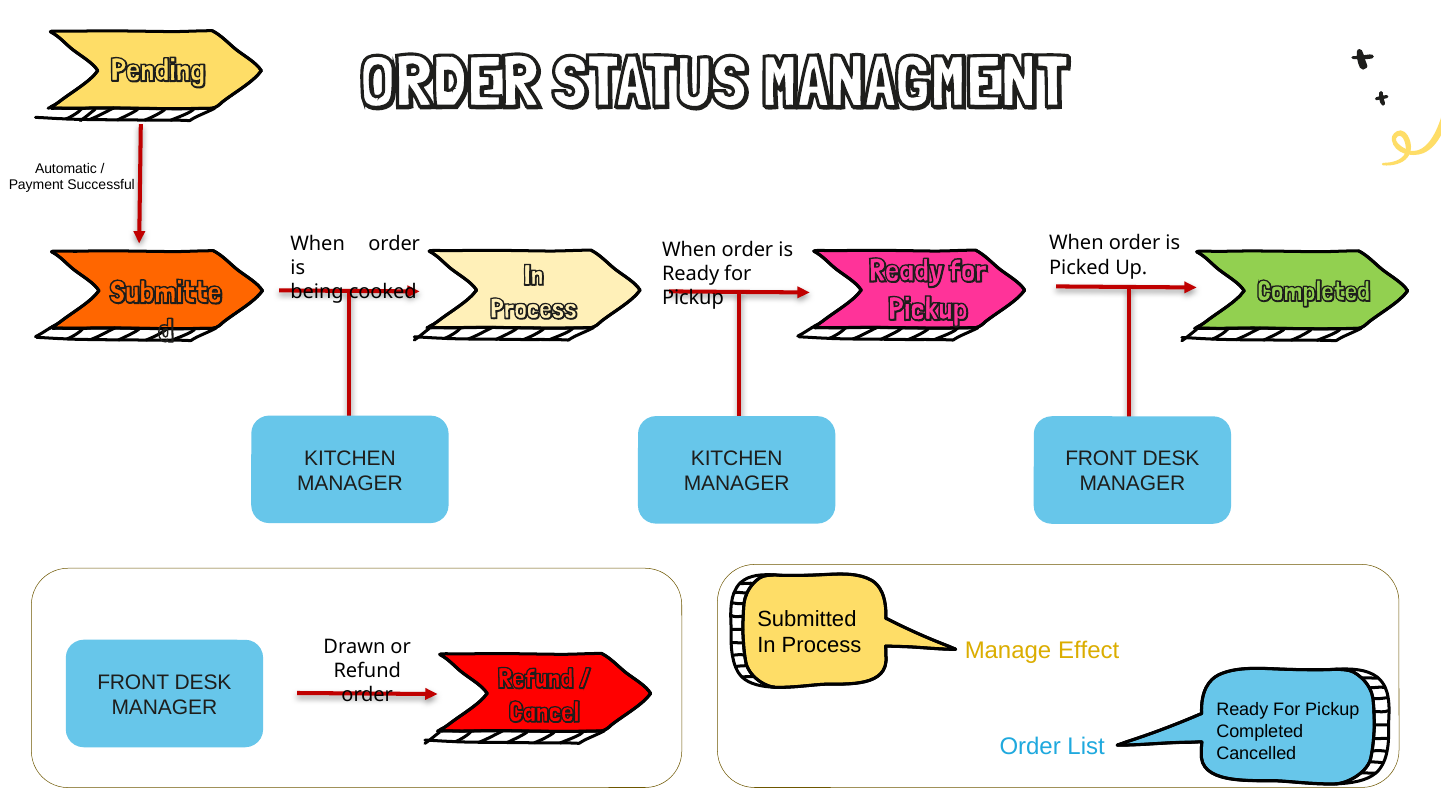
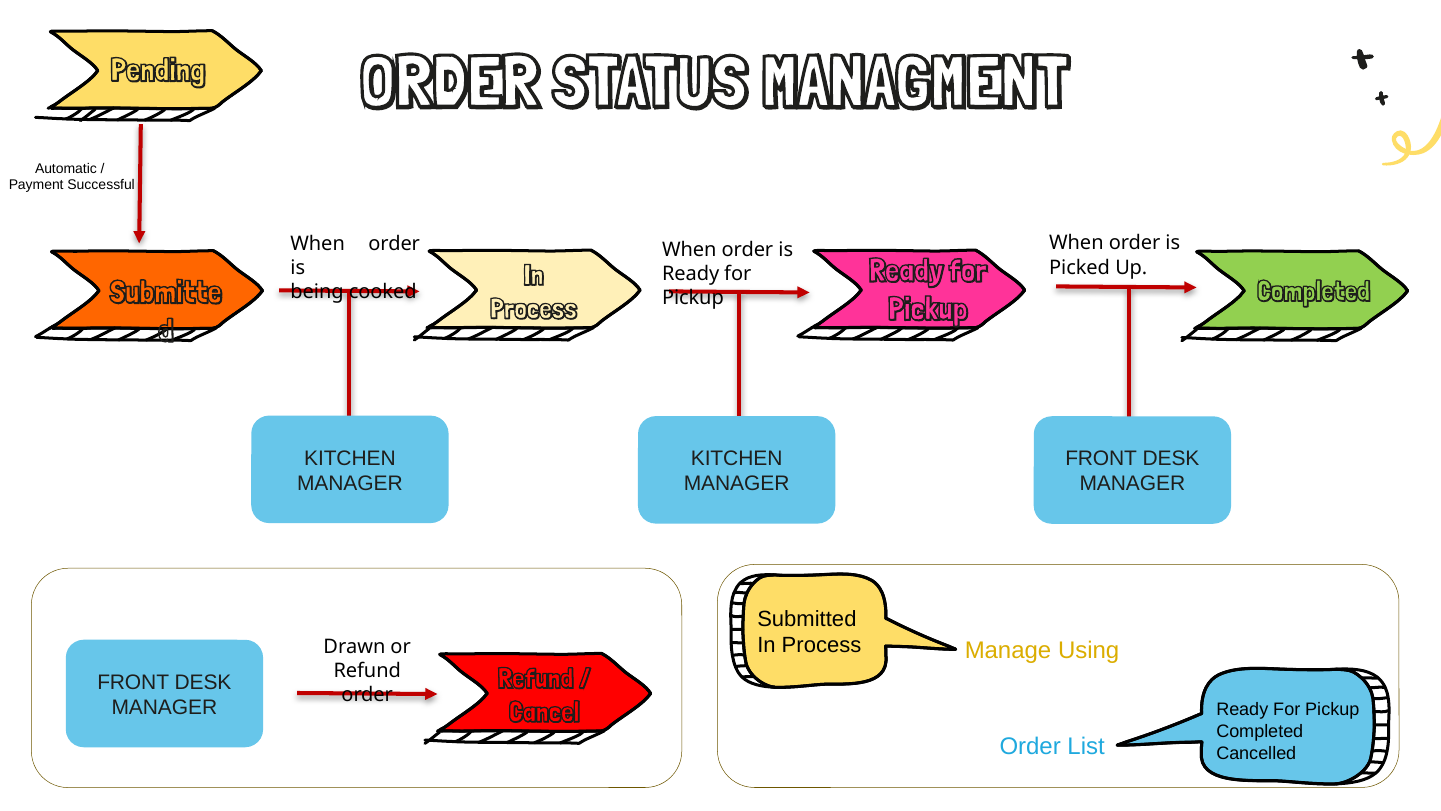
Effect: Effect -> Using (1089, 651)
